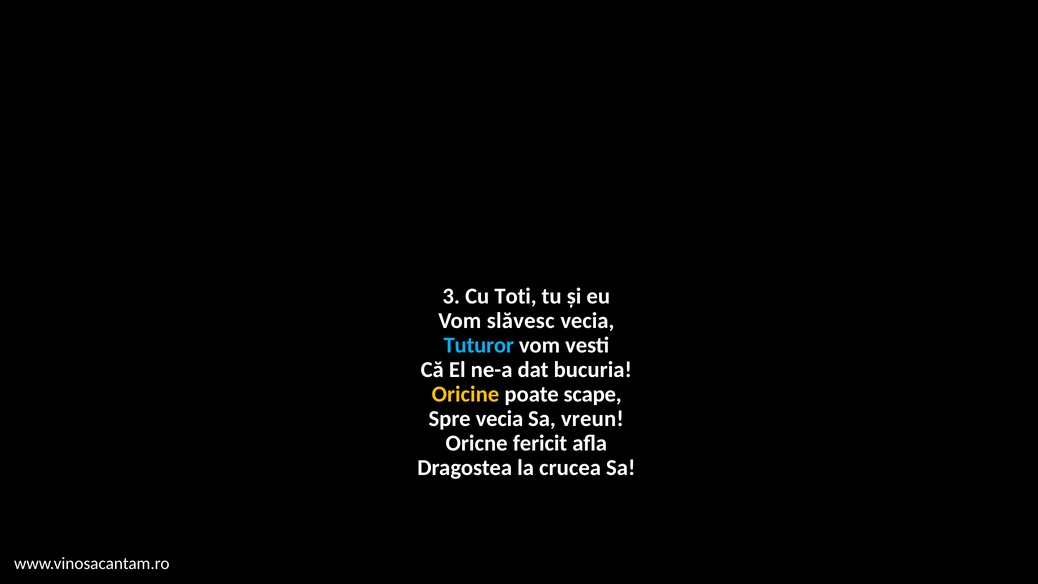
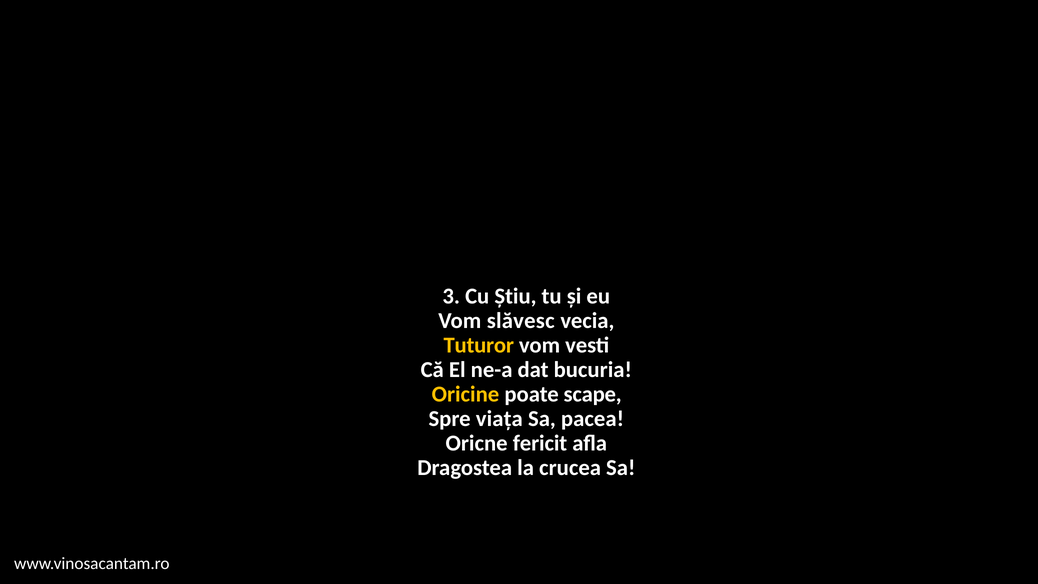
Toti: Toti -> Știu (515, 296)
Tuturor colour: light blue -> yellow (479, 345)
Spre vecia: vecia -> viața (499, 419)
vreun: vreun -> pacea (592, 419)
